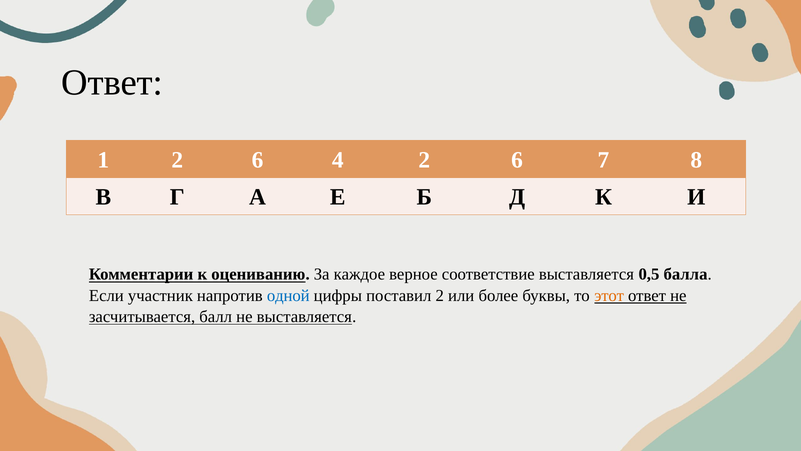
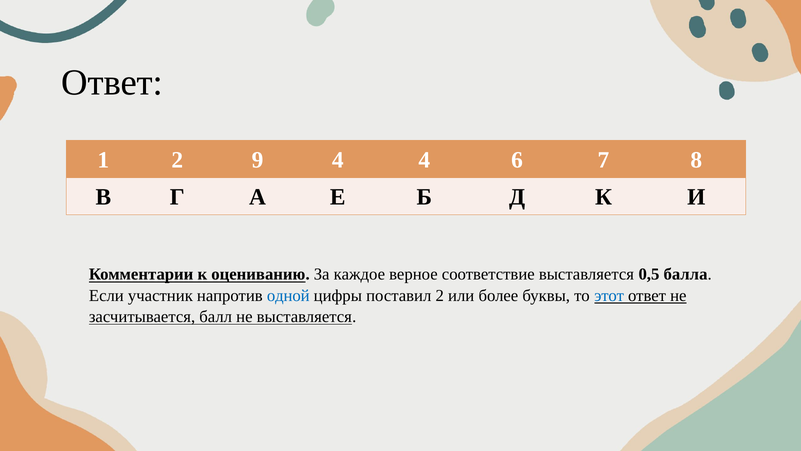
1 2 6: 6 -> 9 (258, 160)
4 2: 2 -> 4 (424, 160)
этот colour: orange -> blue (609, 295)
